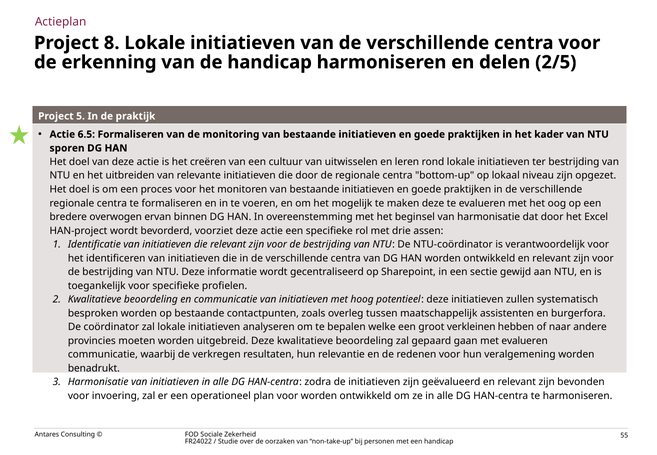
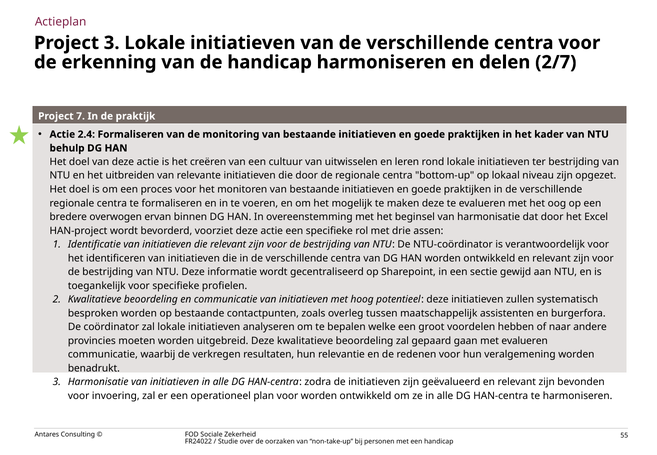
Project 8: 8 -> 3 (112, 43)
2/5: 2/5 -> 2/7 (556, 62)
5: 5 -> 7 (81, 116)
6.5: 6.5 -> 2.4 (86, 134)
sporen: sporen -> behulp (67, 148)
verkleinen: verkleinen -> voordelen (471, 327)
